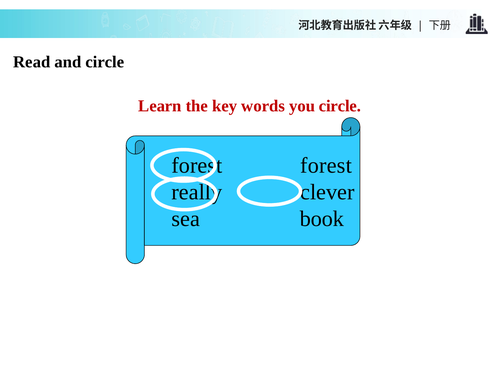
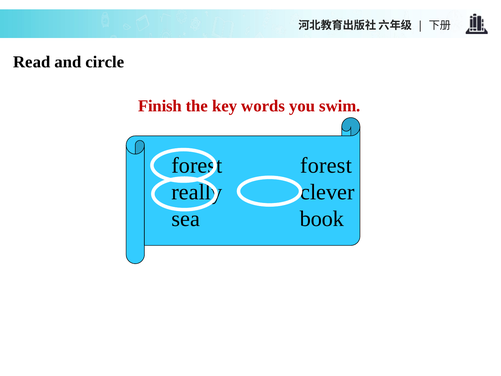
Learn: Learn -> Finish (160, 106)
you circle: circle -> swim (340, 106)
